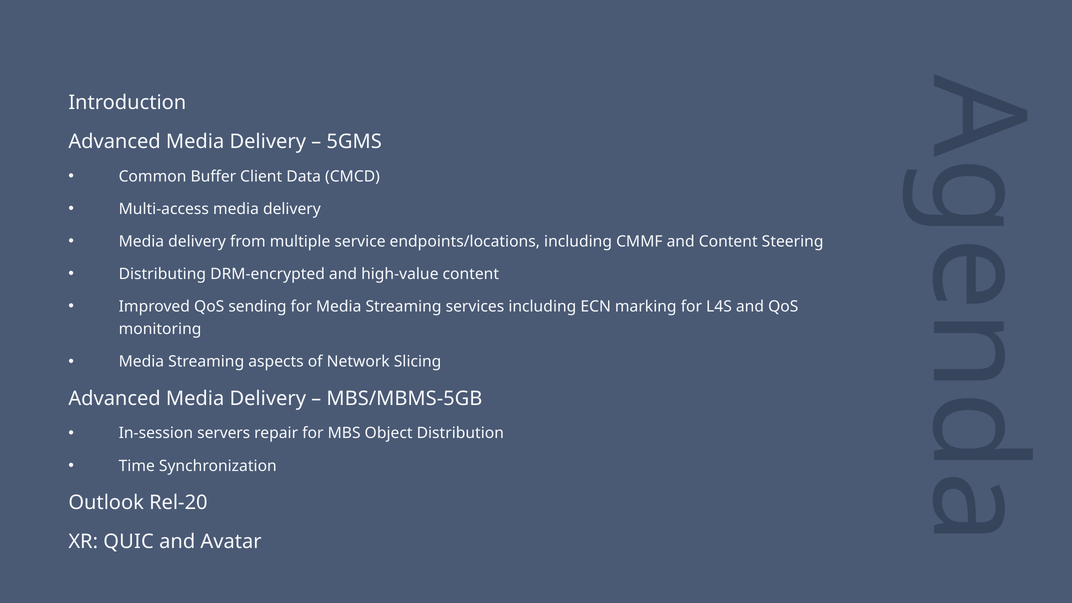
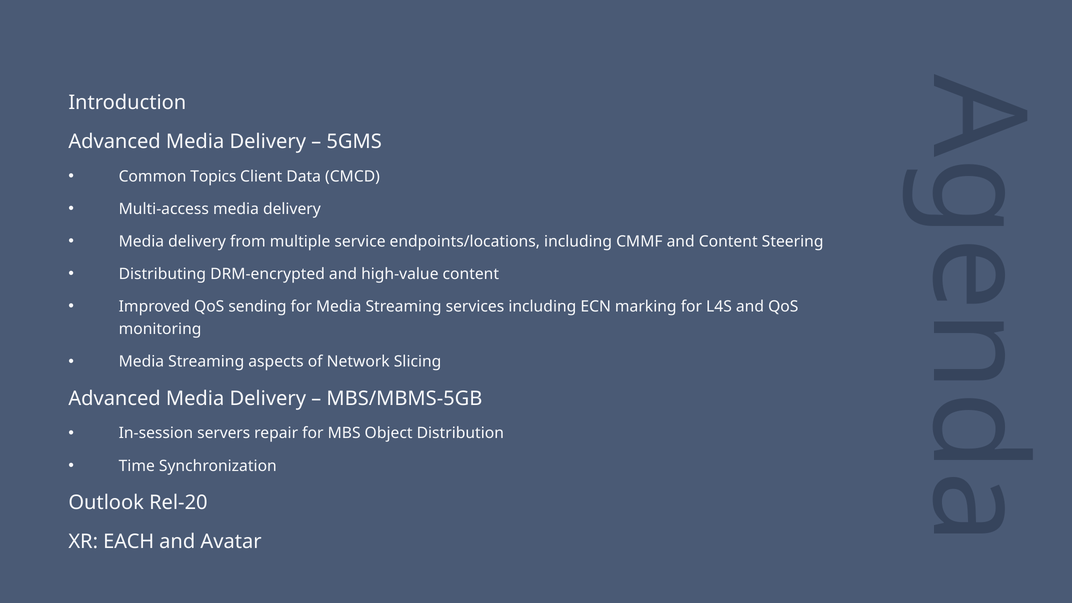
Buffer: Buffer -> Topics (213, 176)
QUIC: QUIC -> EACH (129, 542)
